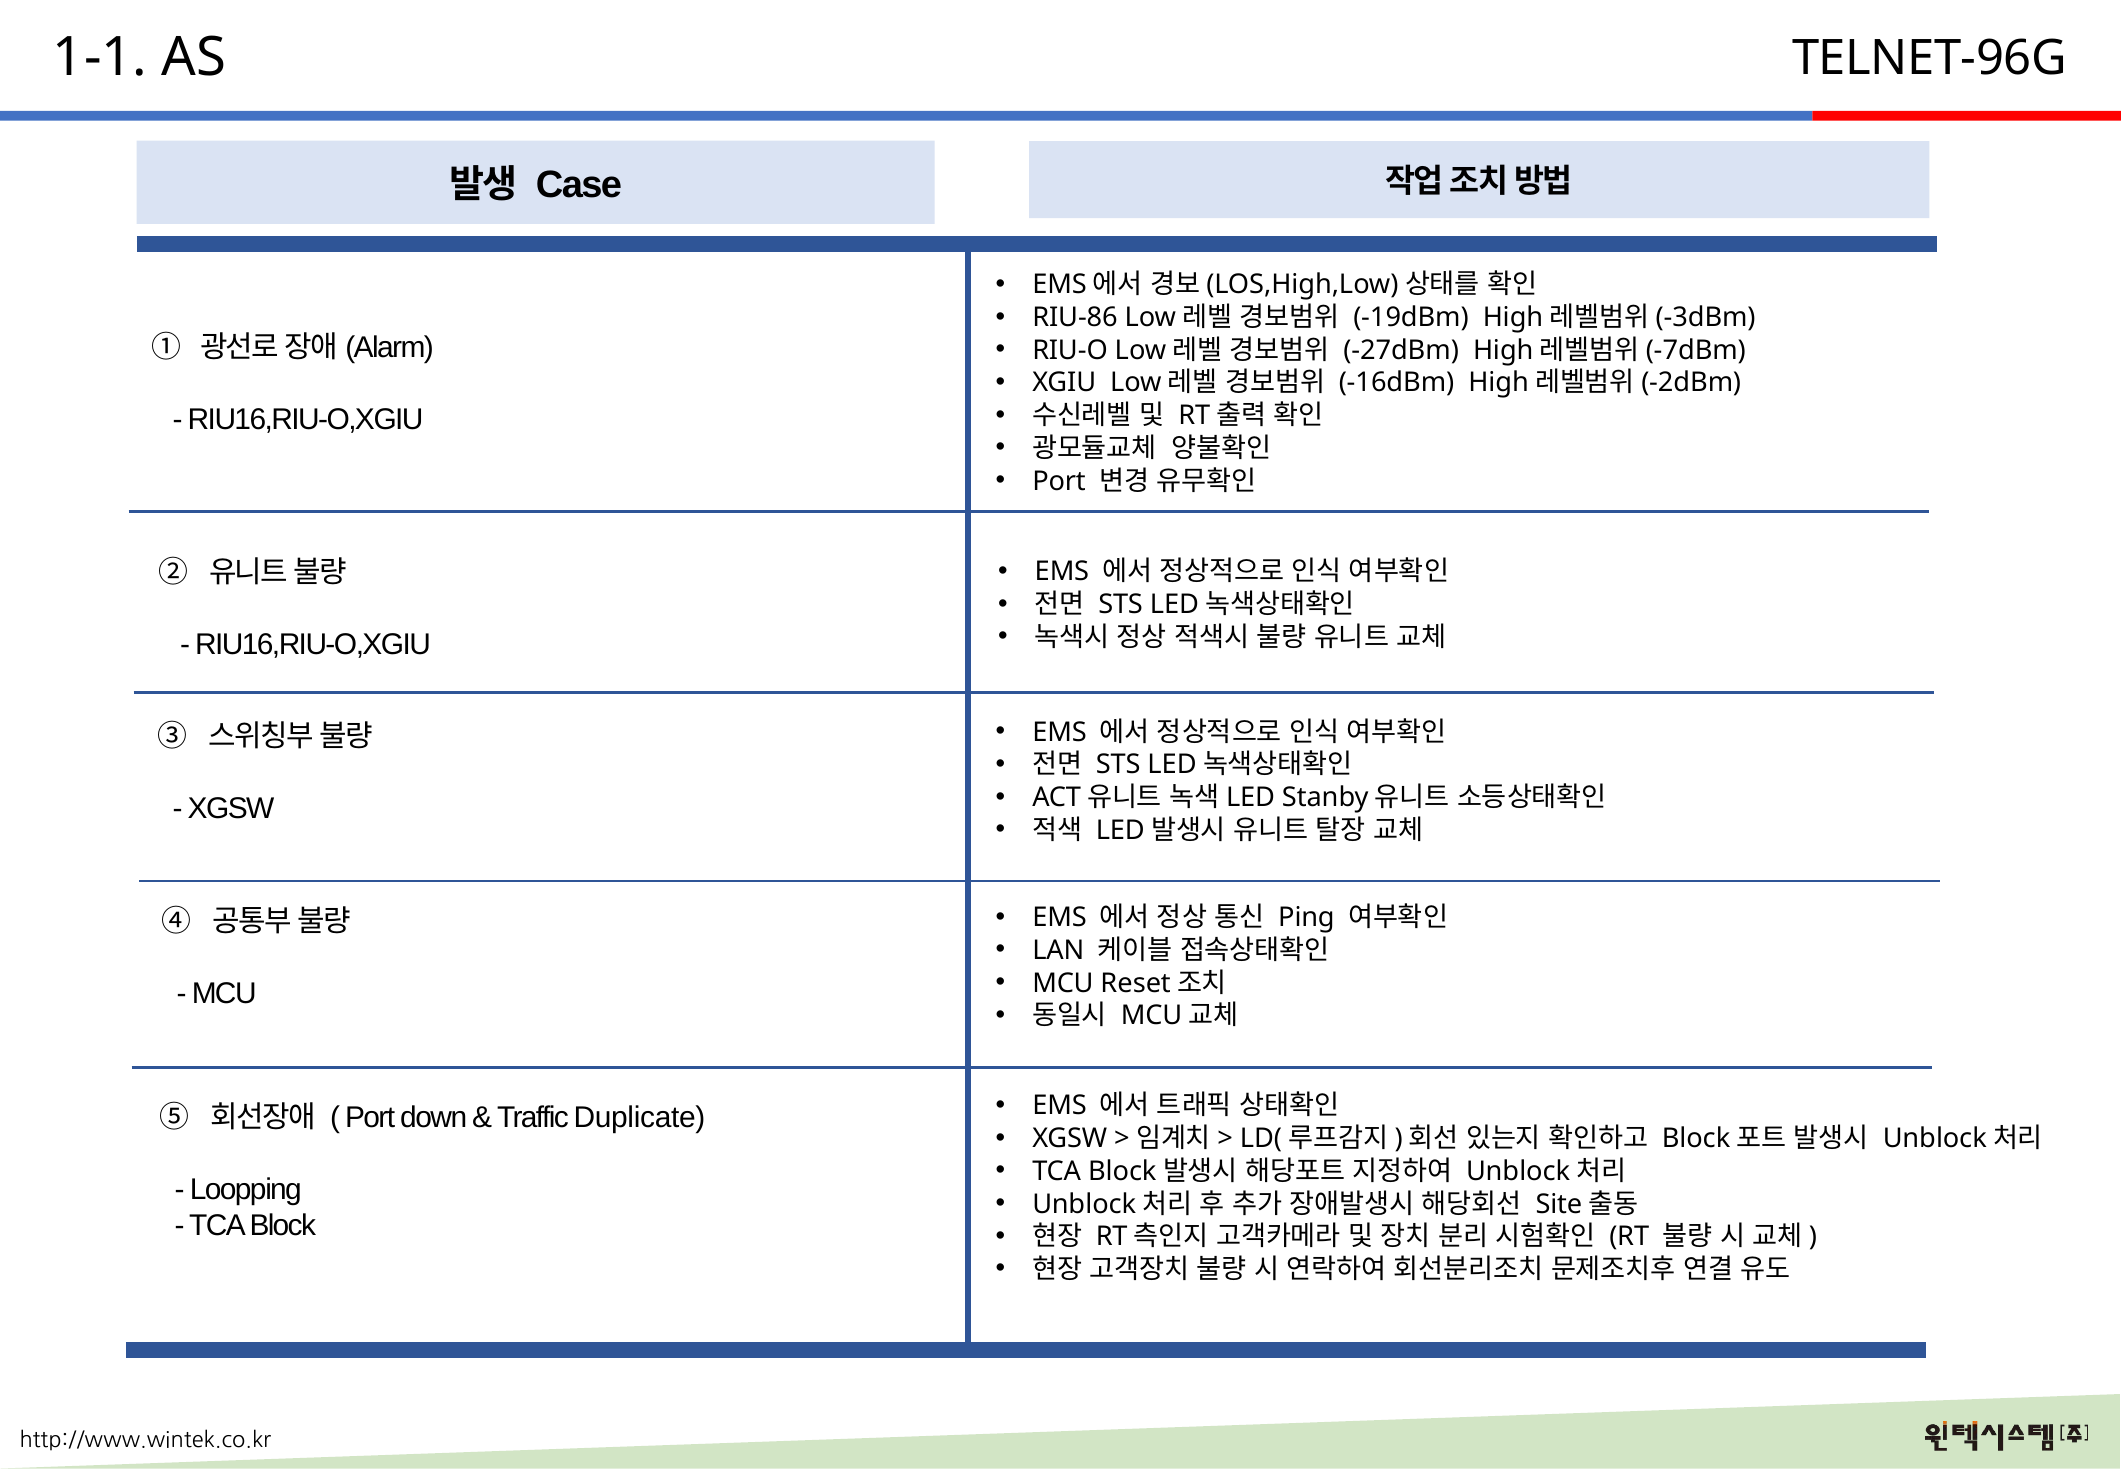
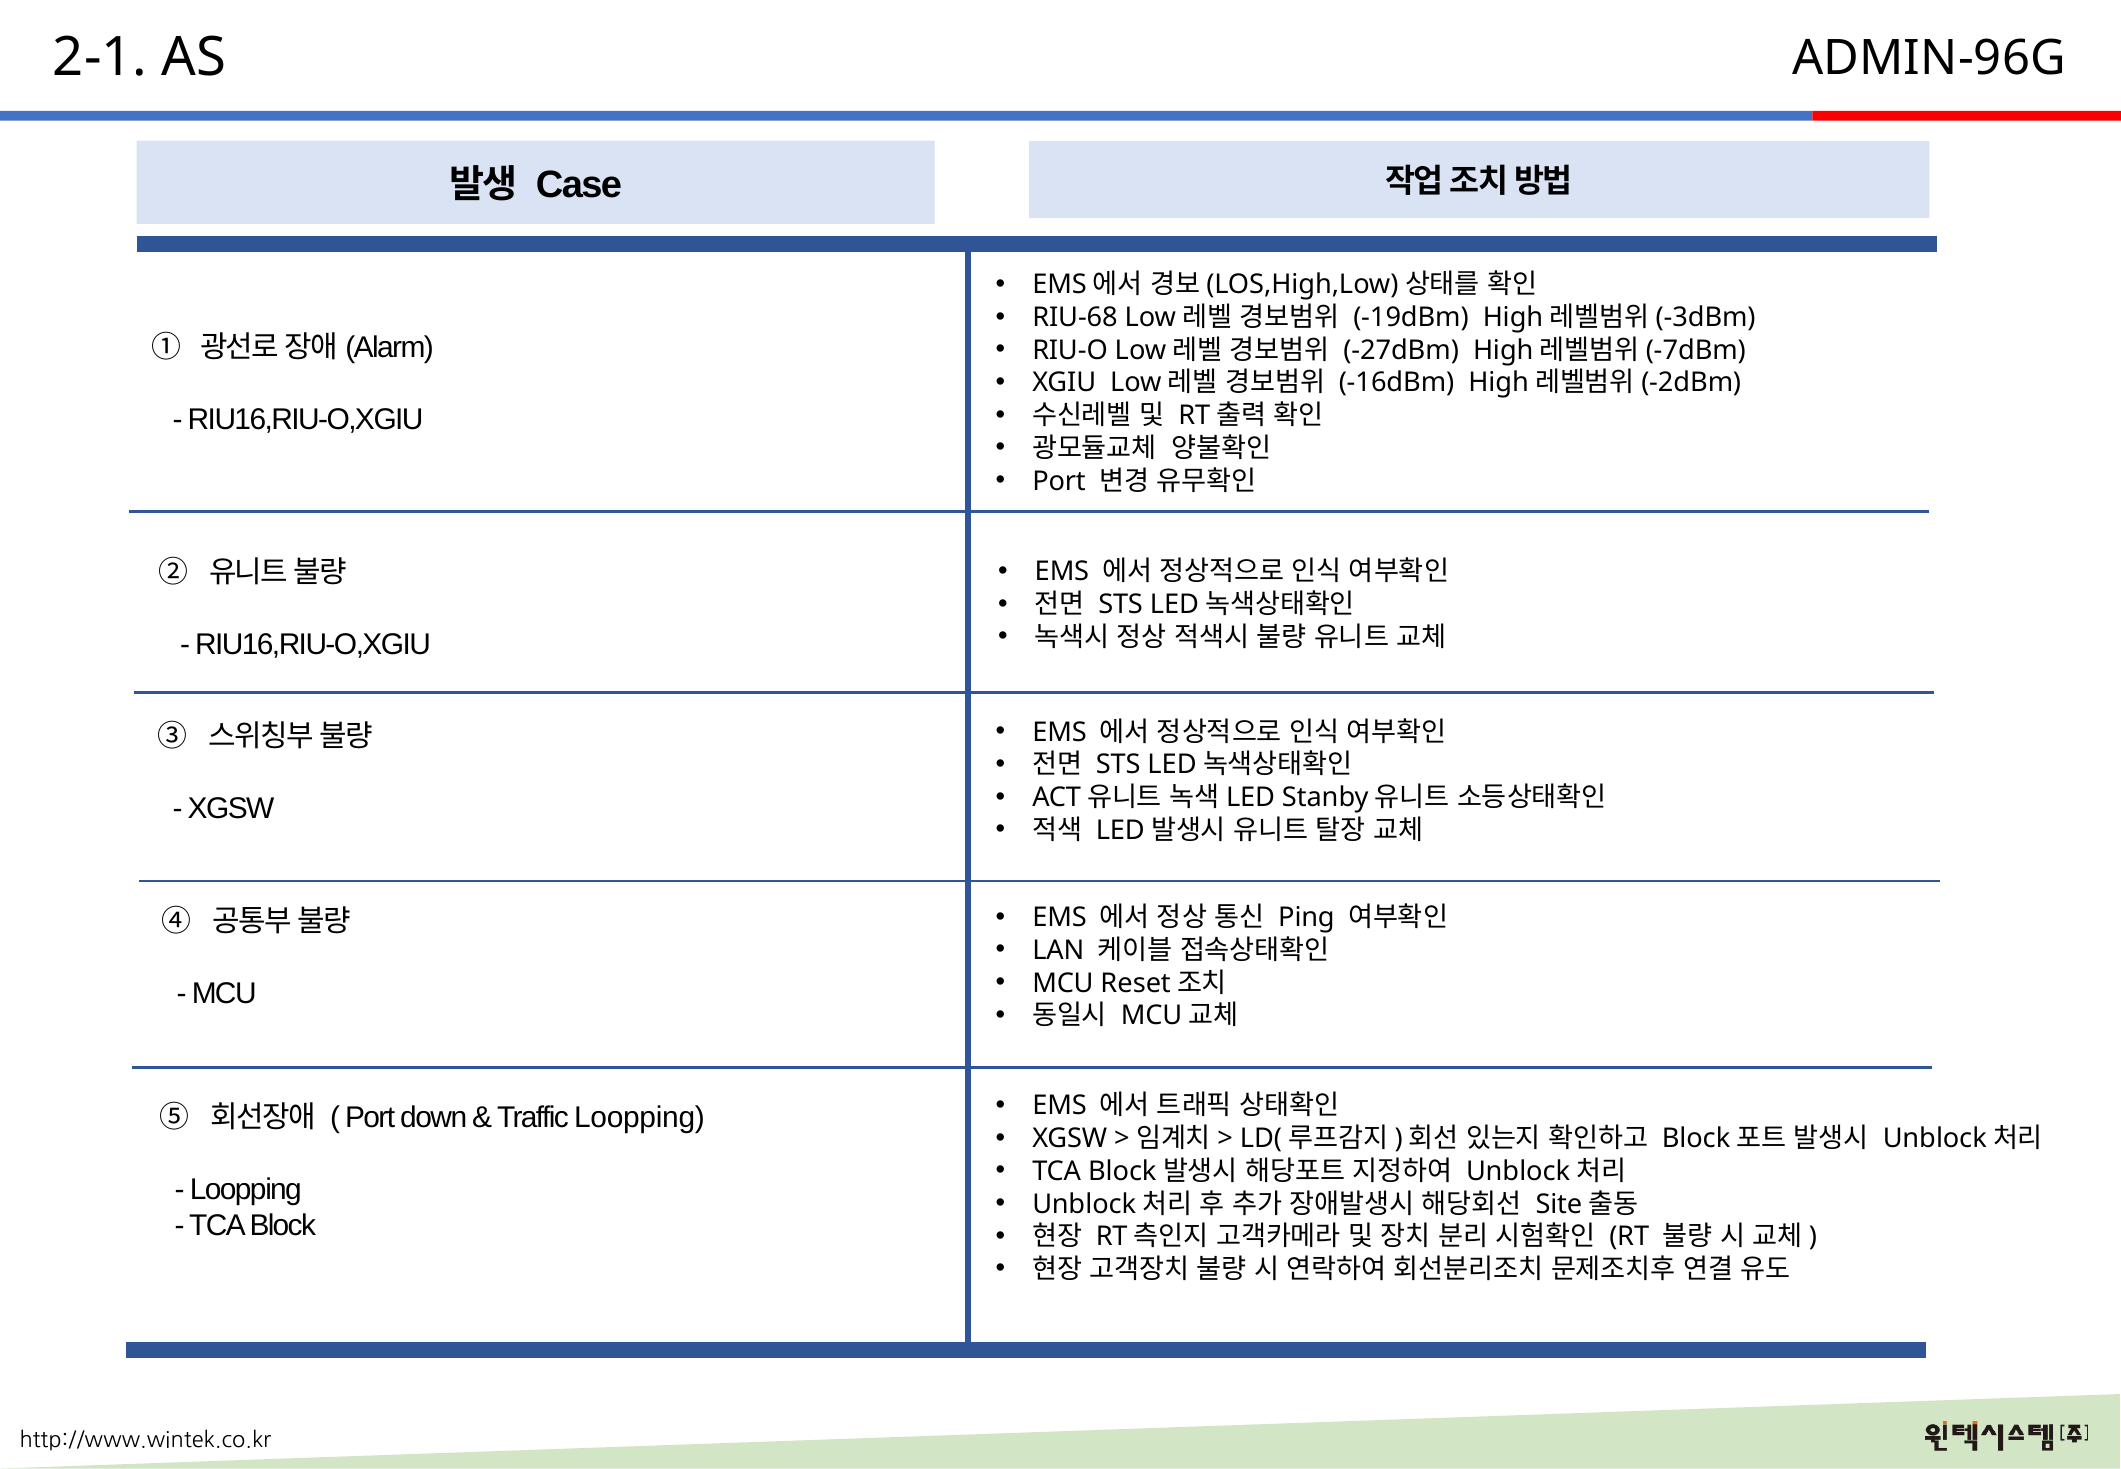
1-1: 1-1 -> 2-1 (100, 58)
TELNET-96G: TELNET-96G -> ADMIN-96G (1929, 58)
RIU-86: RIU-86 -> RIU-68 (1075, 317)
Traffic Duplicate: Duplicate -> Loopping (639, 1118)
